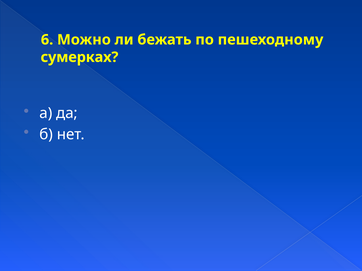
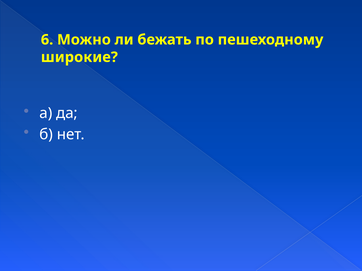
сумерках: сумерках -> широкие (79, 57)
